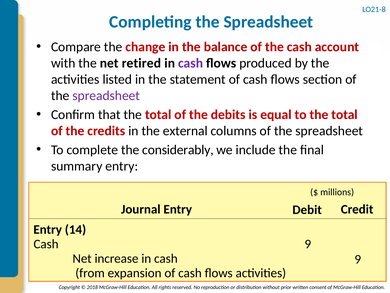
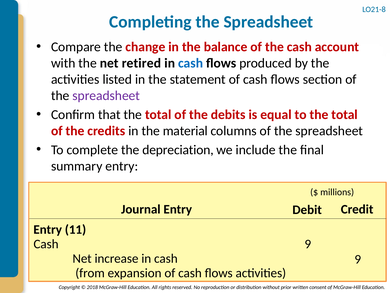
cash colour: purple -> blue (191, 63)
external: external -> material (185, 131)
considerably: considerably -> depreciation (178, 150)
14: 14 -> 11 (75, 229)
